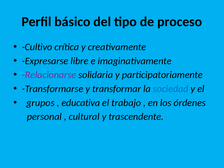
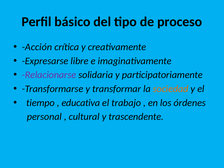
Cultivo: Cultivo -> Acción (37, 47)
sociedad colour: blue -> orange (171, 89)
grupos: grupos -> tiempo (41, 103)
